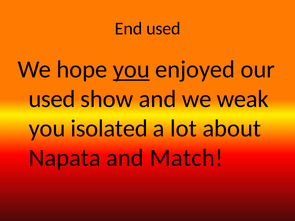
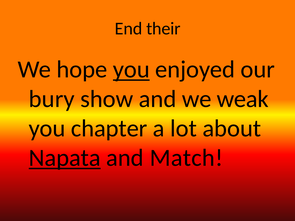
End used: used -> their (163, 29)
used: used -> bury (52, 99)
isolated: isolated -> chapter (109, 129)
Napata underline: none -> present (65, 158)
